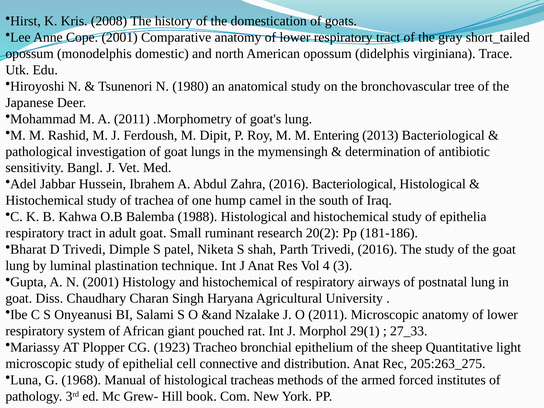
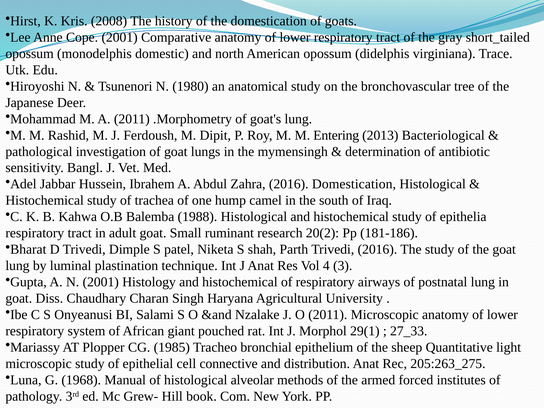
2016 Bacteriological: Bacteriological -> Domestication (354, 184)
1923: 1923 -> 1985 (172, 347)
tracheas: tracheas -> alveolar (252, 380)
